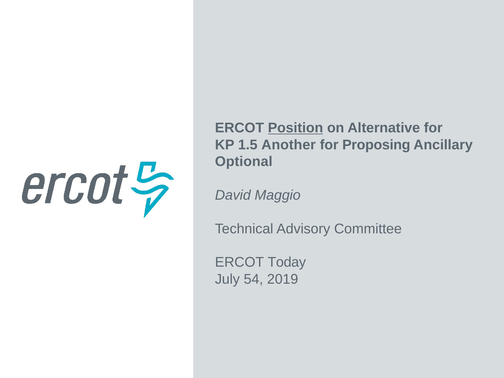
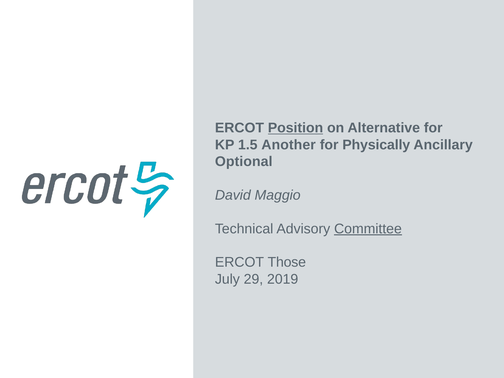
Proposing: Proposing -> Physically (376, 145)
Committee underline: none -> present (368, 229)
Today: Today -> Those (287, 262)
54: 54 -> 29 (253, 279)
